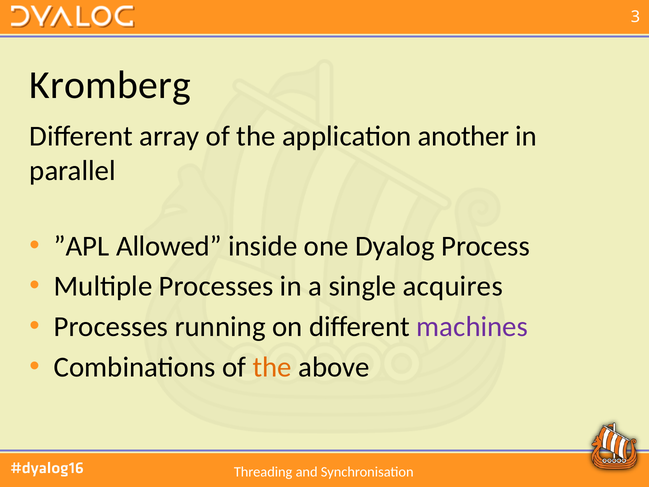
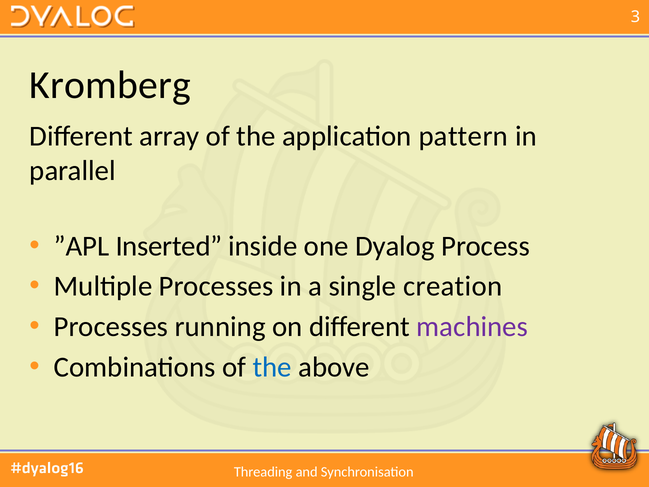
another: another -> pattern (463, 136)
Allowed: Allowed -> Inserted (169, 246)
acquires: acquires -> creation (453, 286)
the colour: orange -> blue (272, 367)
